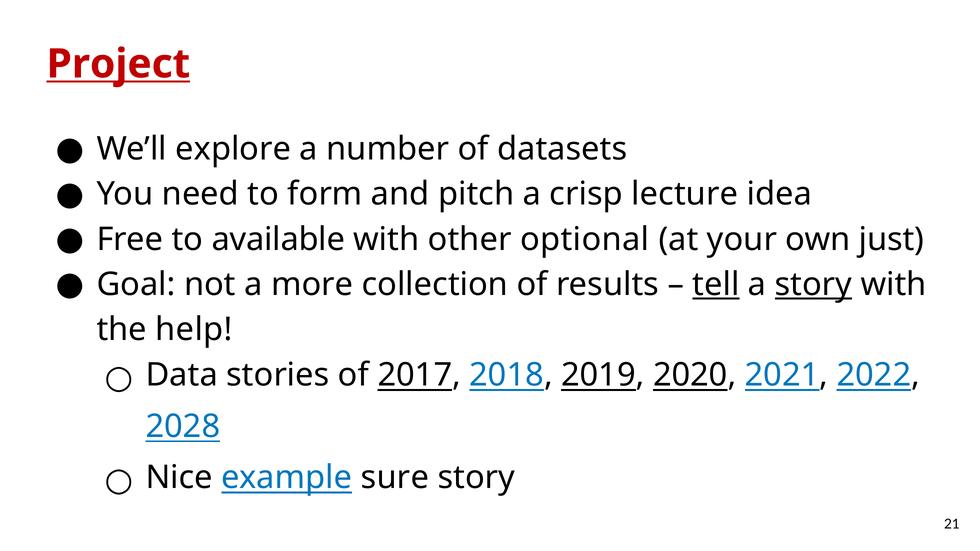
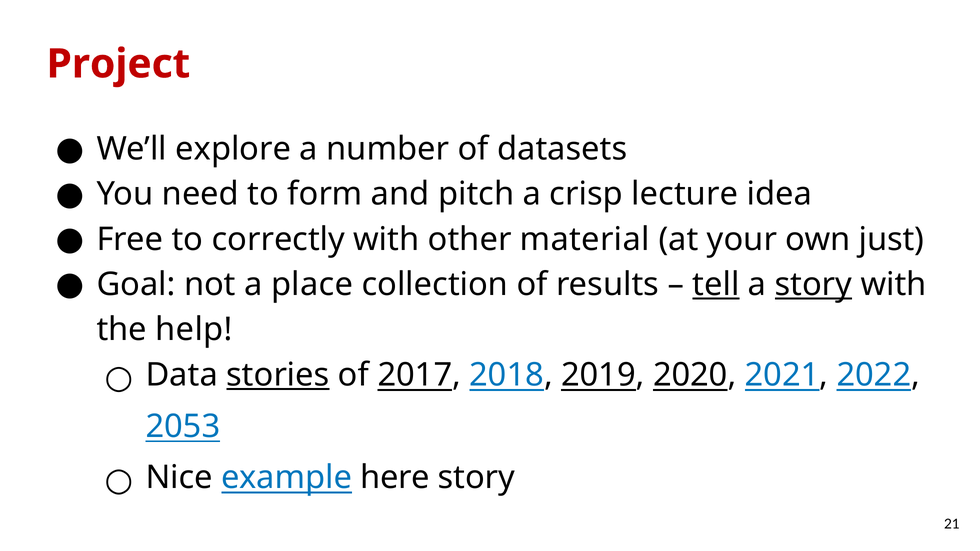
Project underline: present -> none (118, 64)
available: available -> correctly (278, 239)
optional: optional -> material (585, 239)
more: more -> place (312, 284)
stories underline: none -> present (278, 375)
2028: 2028 -> 2053 (183, 427)
sure: sure -> here (395, 478)
